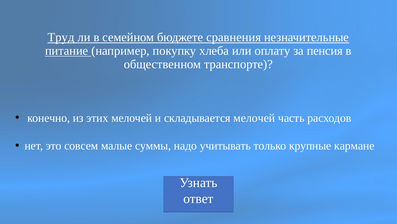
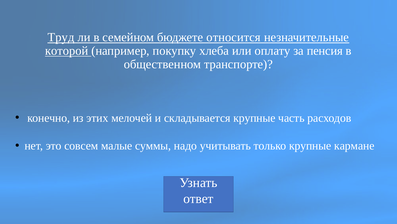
сравнения: сравнения -> относится (234, 37)
питание: питание -> которой (67, 51)
складывается мелочей: мелочей -> крупные (254, 118)
